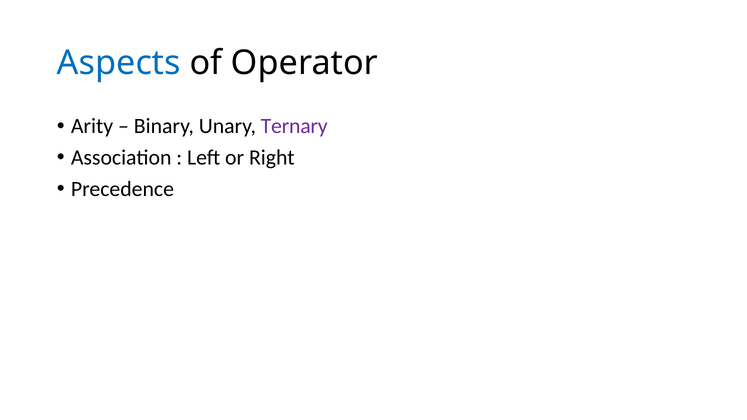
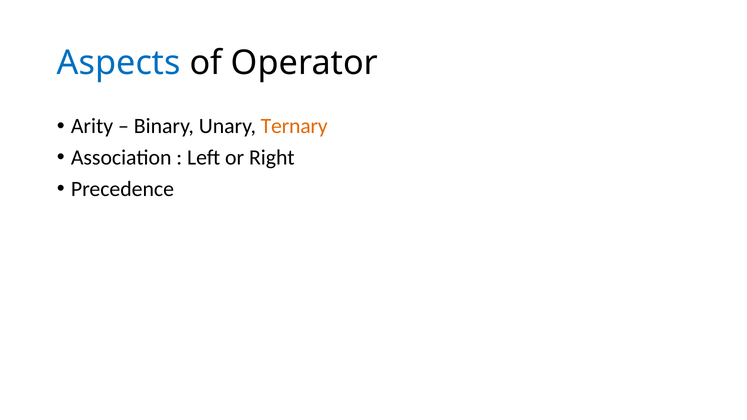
Ternary colour: purple -> orange (294, 126)
